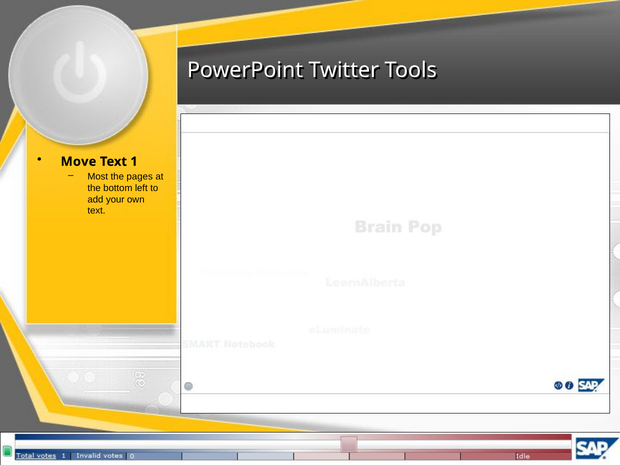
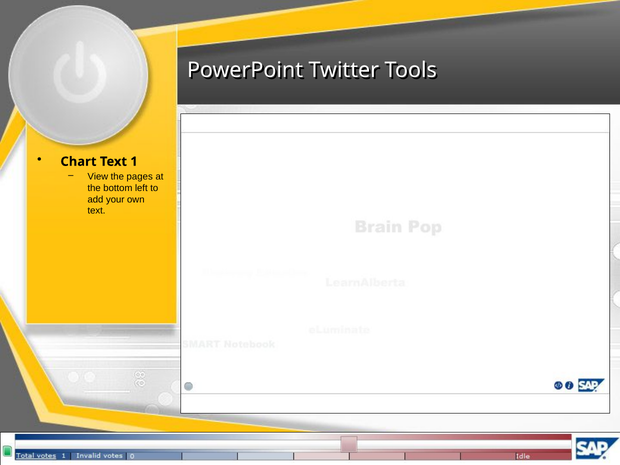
Move: Move -> Chart (78, 162)
Most: Most -> View (98, 177)
